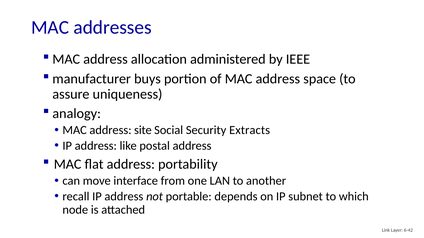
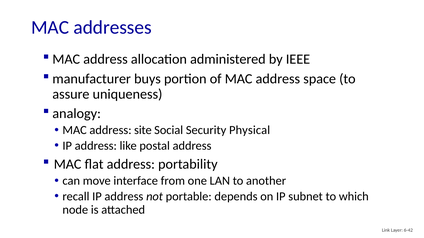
Extracts: Extracts -> Physical (250, 130)
